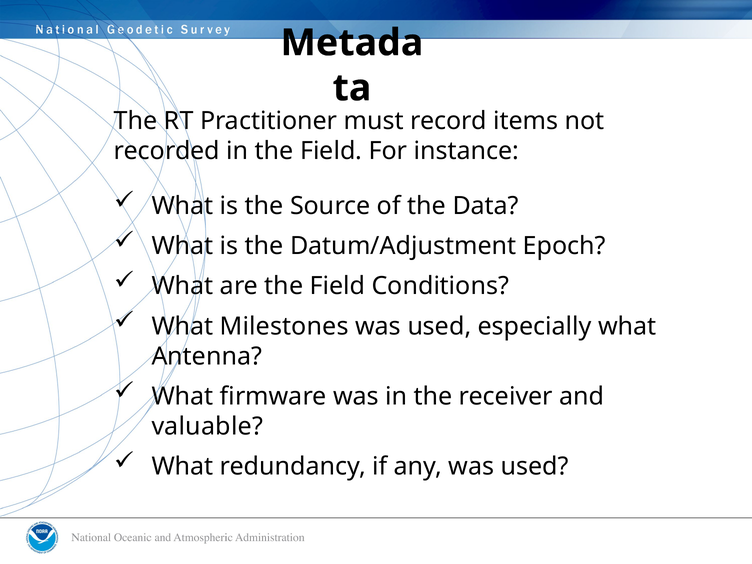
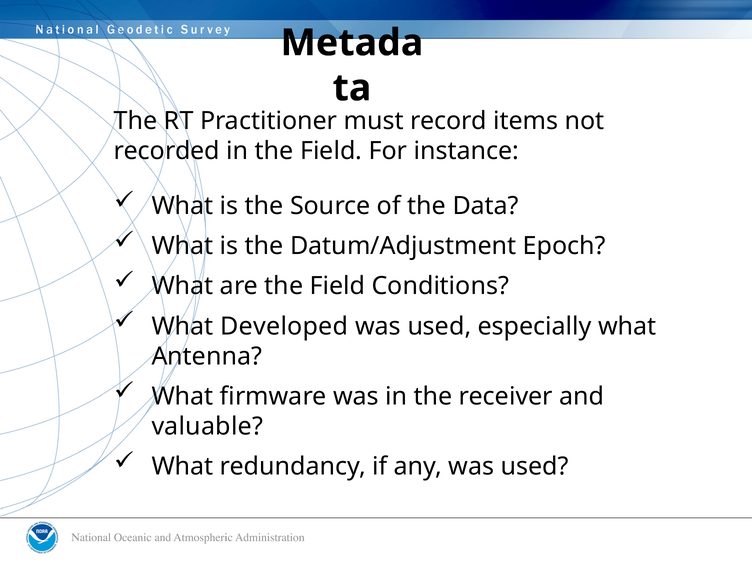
Milestones: Milestones -> Developed (284, 326)
